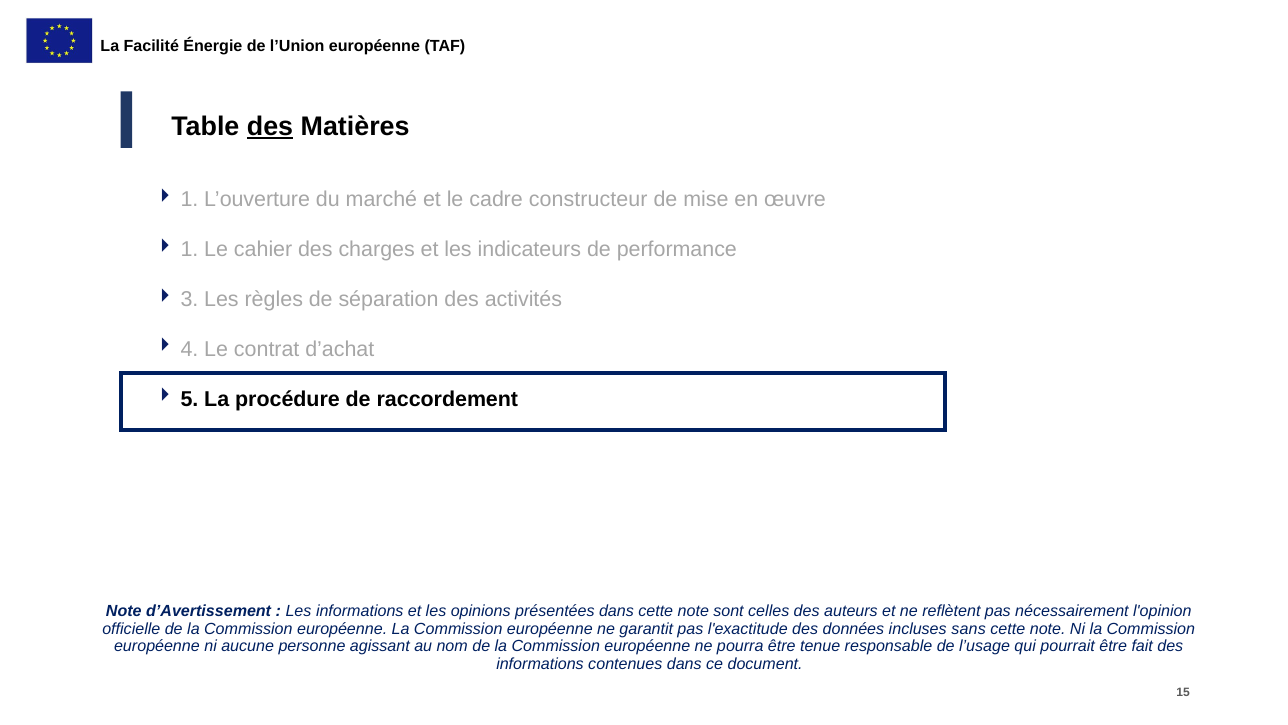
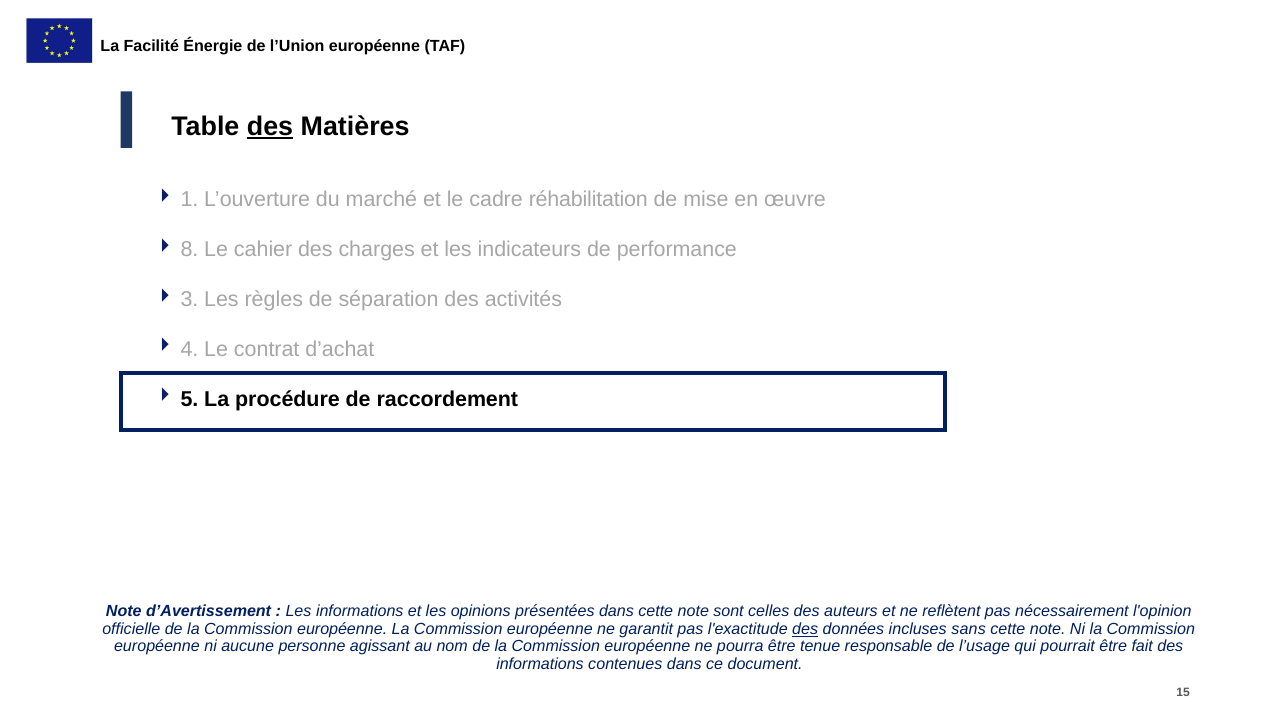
constructeur: constructeur -> réhabilitation (588, 199)
1: 1 -> 8 (189, 249)
des underline: none -> present (805, 629)
